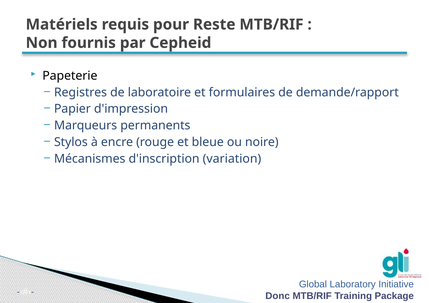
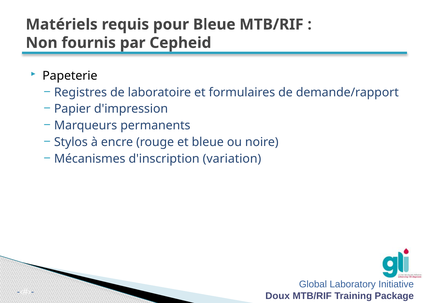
pour Reste: Reste -> Bleue (214, 24)
Donc: Donc -> Doux (278, 296)
